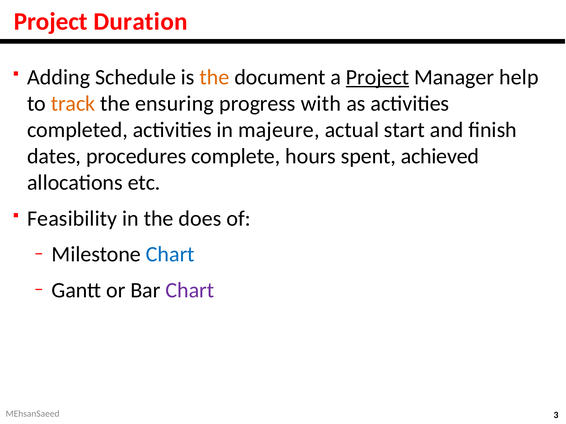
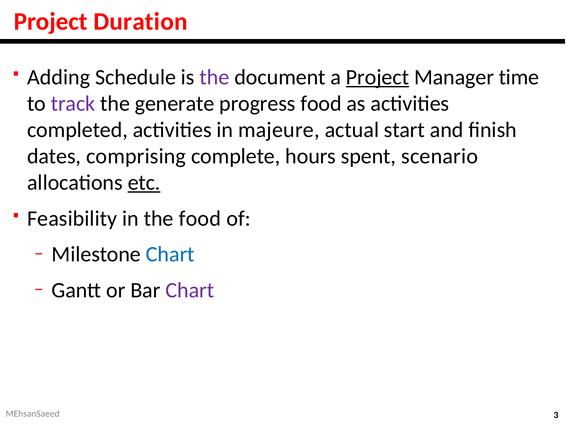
the colour: orange -> purple (215, 77)
help: help -> time (519, 77)
track colour: orange -> purple (73, 104)
ensuring: ensuring -> generate (175, 104)
progress with: with -> food (321, 104)
procedures: procedures -> comprising (136, 156)
achieved: achieved -> scenario (440, 156)
etc underline: none -> present (144, 183)
the does: does -> food (200, 219)
